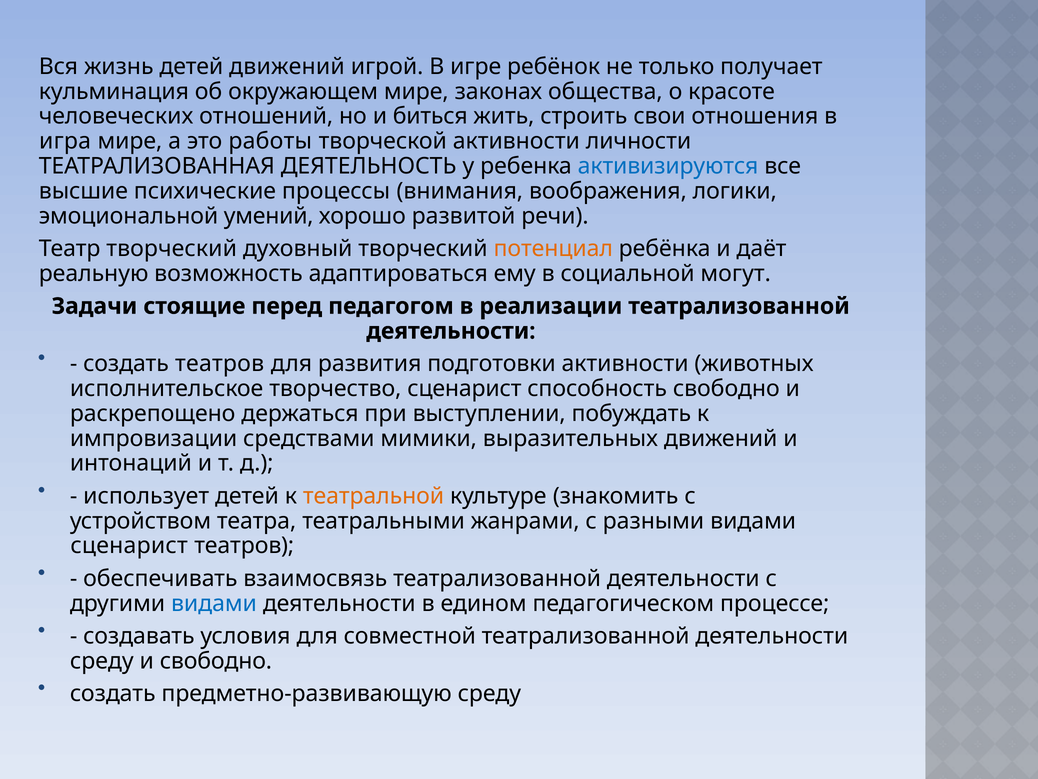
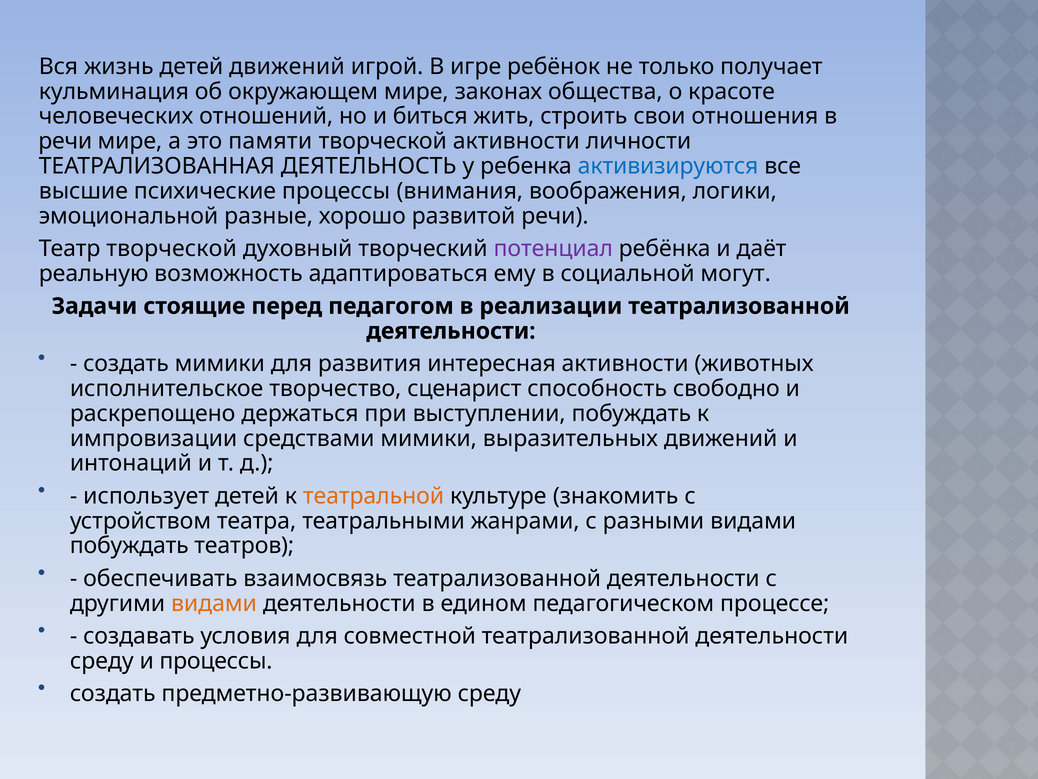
игра: игра -> речи (65, 141)
работы: работы -> памяти (270, 141)
умений: умений -> разные (269, 216)
Театр творческий: творческий -> творческой (172, 248)
потенциал colour: orange -> purple (553, 248)
создать театров: театров -> мимики (220, 364)
подготовки: подготовки -> интересная (492, 364)
сценарист: сценарист -> побуждать (129, 546)
видами colour: blue -> orange (214, 603)
и свободно: свободно -> процессы (216, 661)
